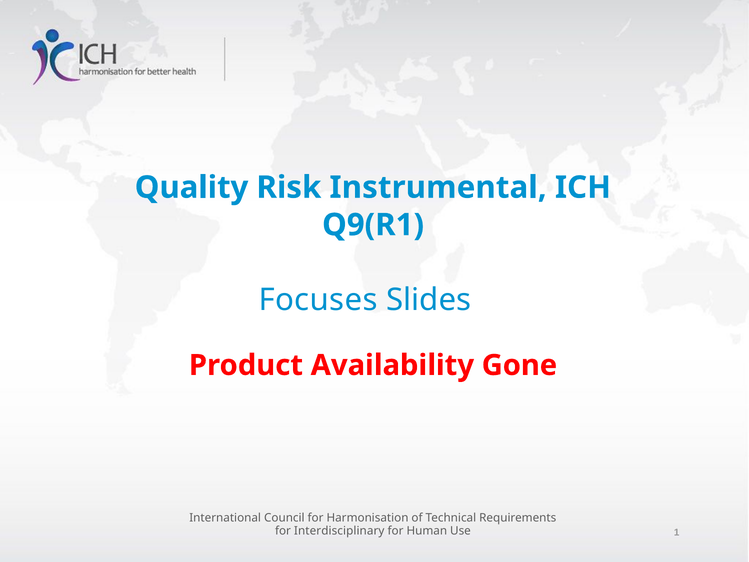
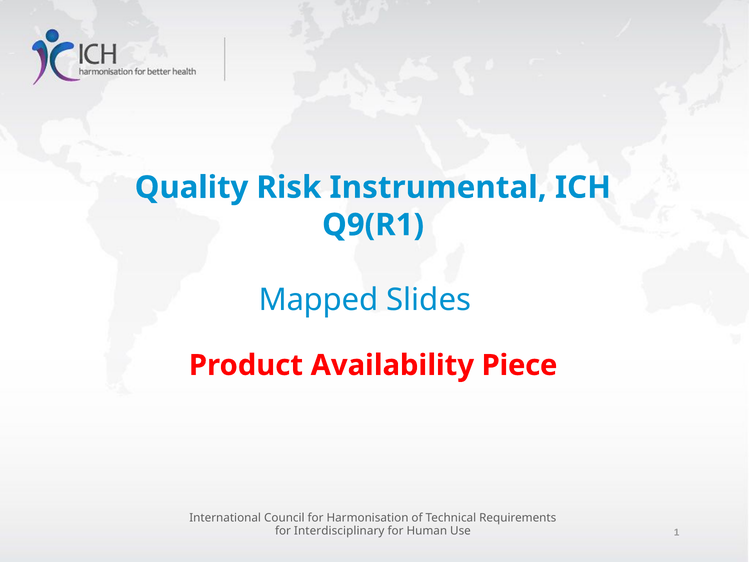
Focuses: Focuses -> Mapped (318, 300)
Gone: Gone -> Piece (519, 365)
